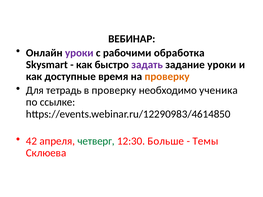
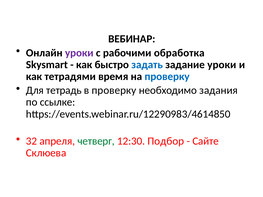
задать colour: purple -> blue (147, 65)
доступные: доступные -> тетрадями (70, 77)
проверку colour: orange -> blue (167, 77)
ученика: ученика -> задания (219, 90)
42: 42 -> 32 (31, 141)
Больше: Больше -> Подбор (166, 141)
Темы: Темы -> Сайте (206, 141)
